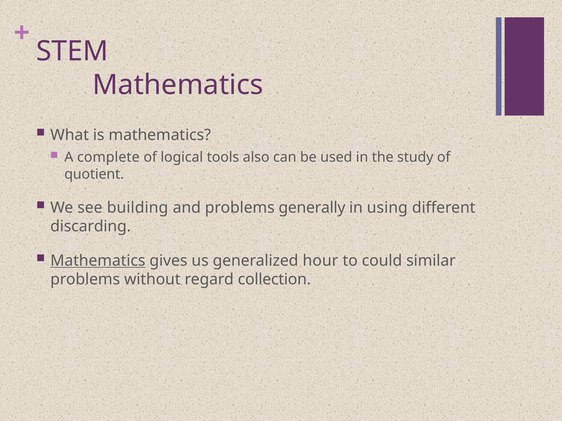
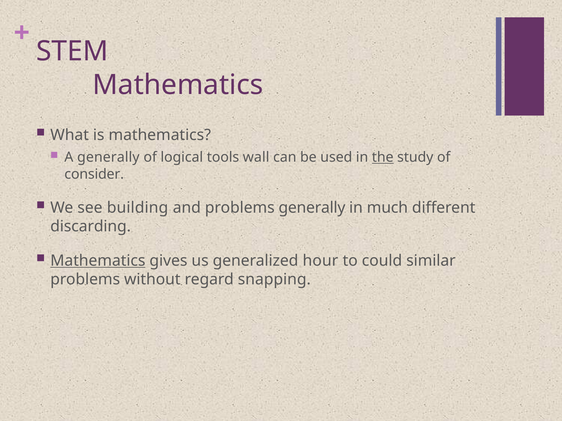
A complete: complete -> generally (108, 157)
also: also -> wall (256, 157)
the underline: none -> present (383, 157)
quotient: quotient -> consider (94, 174)
using: using -> much (387, 208)
collection: collection -> snapping (274, 280)
